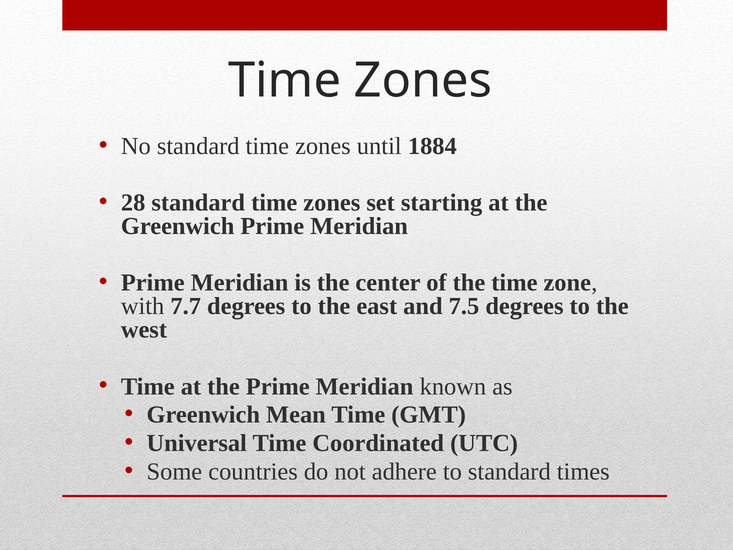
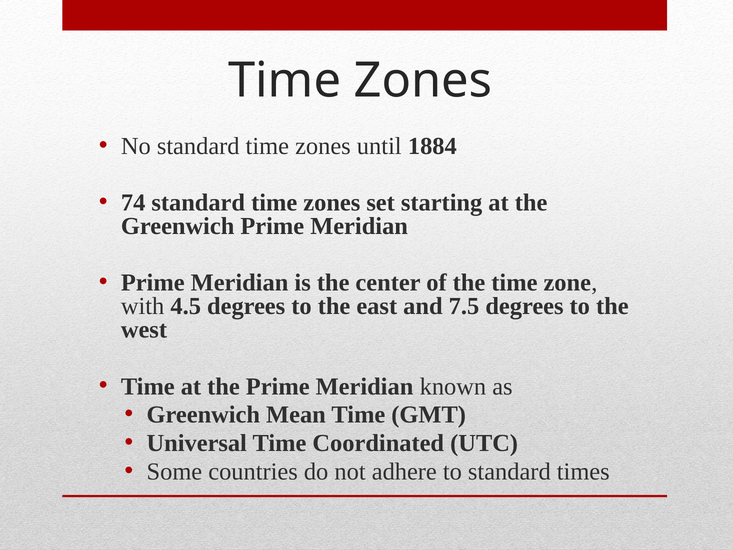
28: 28 -> 74 (133, 203)
7.7: 7.7 -> 4.5 (186, 306)
